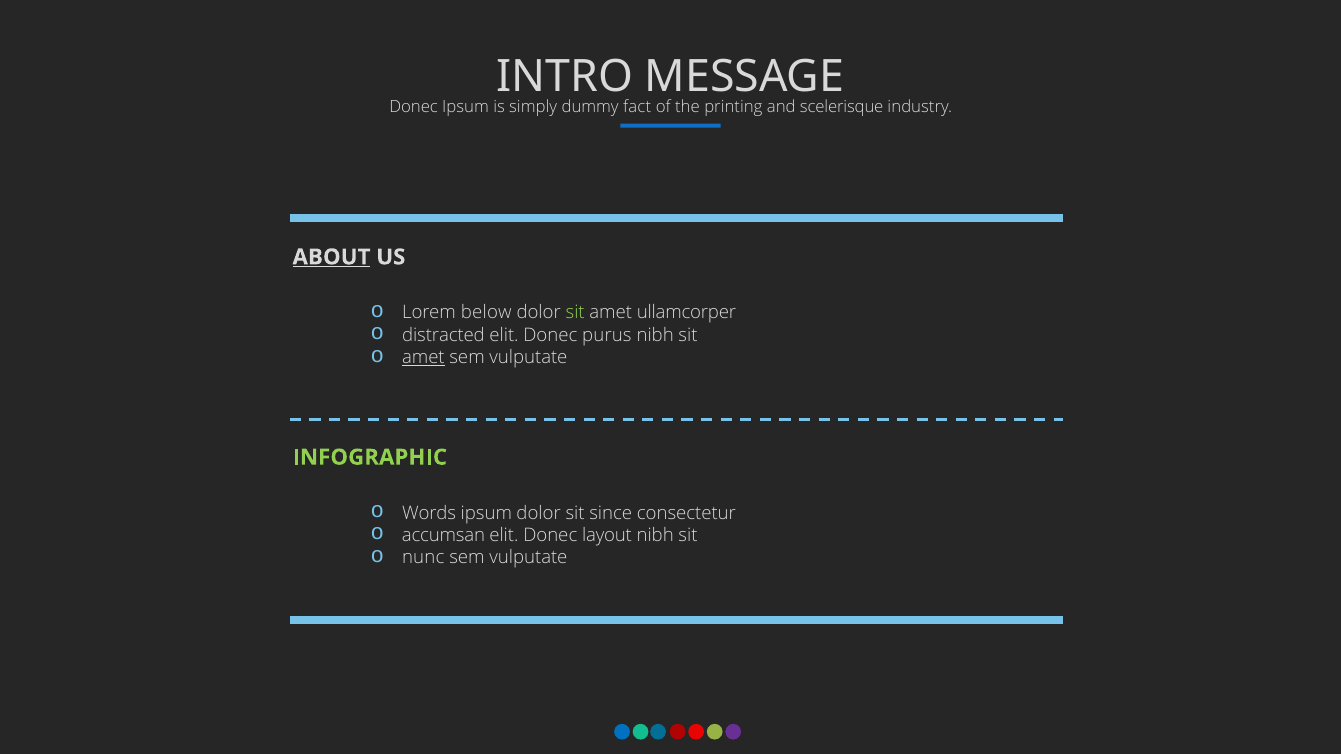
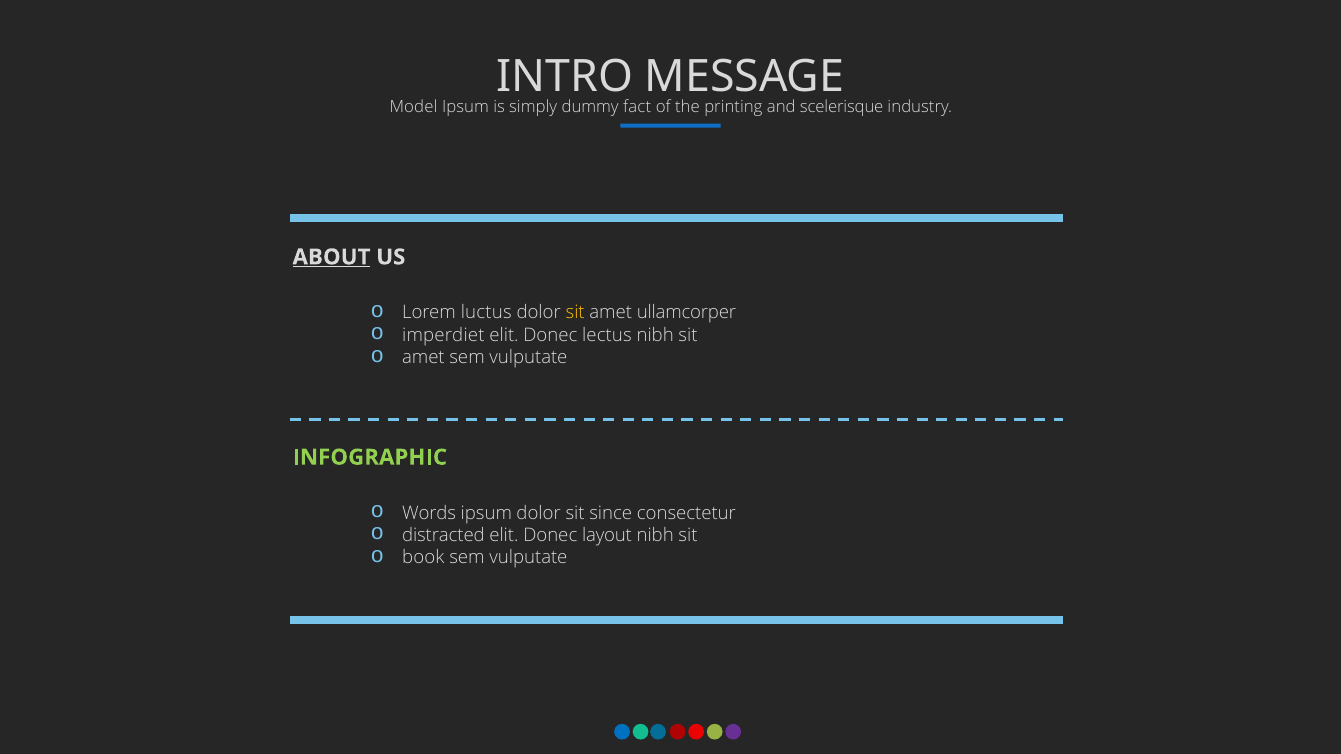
Donec: Donec -> Model (414, 107)
below: below -> luctus (486, 313)
sit colour: light green -> yellow (575, 313)
distracted: distracted -> imperdiet (443, 335)
purus: purus -> lectus (607, 335)
amet underline: present -> none (423, 358)
accumsan: accumsan -> distracted (443, 536)
nunc: nunc -> book (423, 558)
